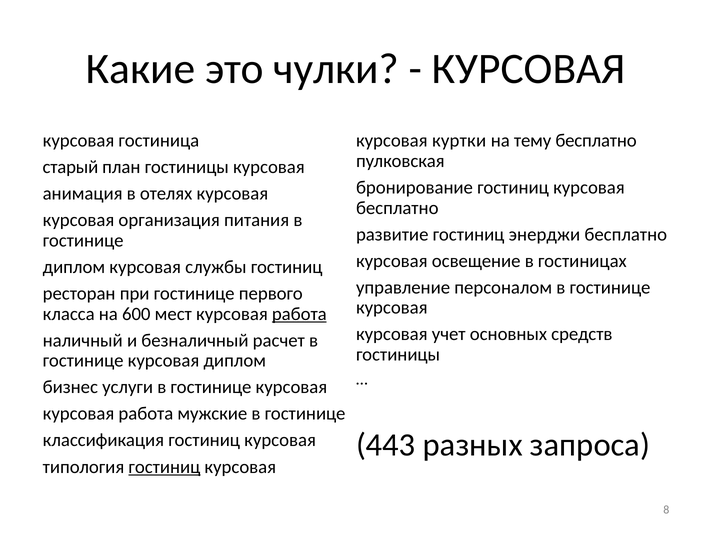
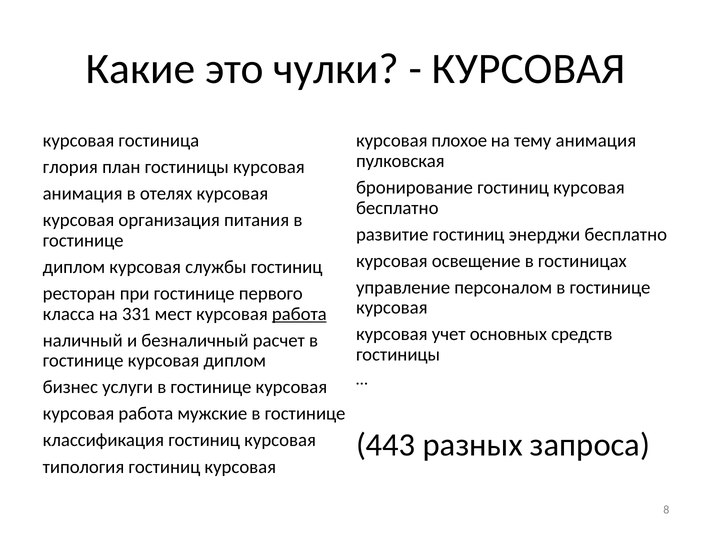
куртки: куртки -> плохое (459, 141)
тему бесплатно: бесплатно -> анимация (596, 141)
старый: старый -> глория (70, 167)
600: 600 -> 331 (136, 314)
гостиниц underline: present -> none (164, 467)
